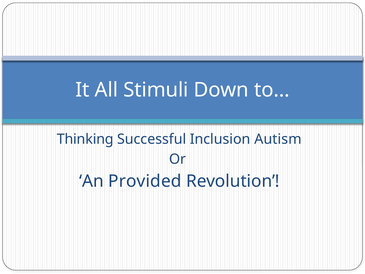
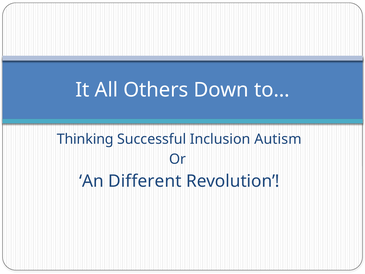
Stimuli: Stimuli -> Others (156, 90)
Provided: Provided -> Different (145, 181)
